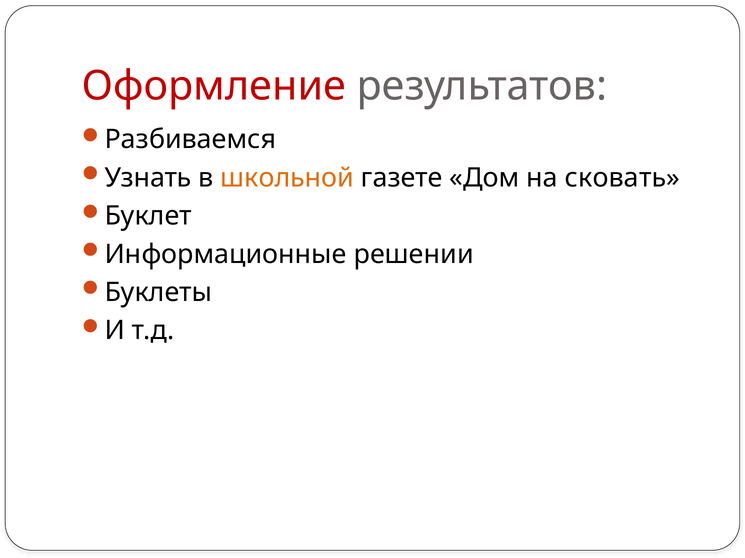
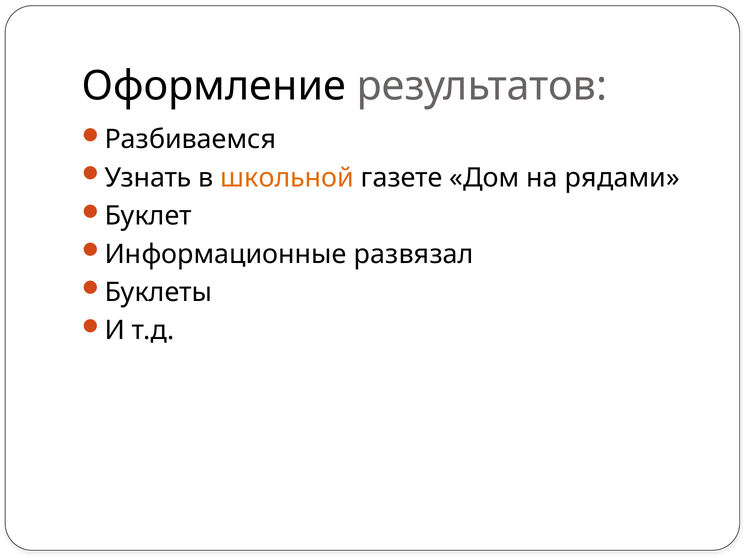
Оформление colour: red -> black (214, 86)
сковать: сковать -> рядами (622, 178)
решении: решении -> развязал (414, 254)
